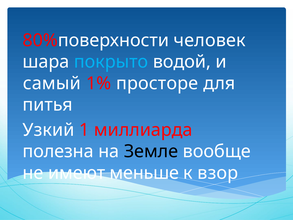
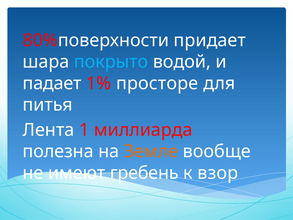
человек: человек -> придает (210, 40)
самый: самый -> падает (52, 83)
Узкий: Узкий -> Лента (48, 130)
Земле colour: black -> orange (151, 151)
меньше: меньше -> гребень (144, 173)
